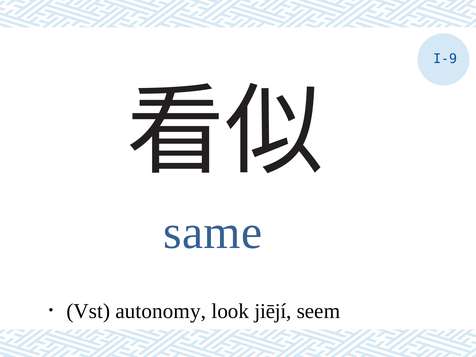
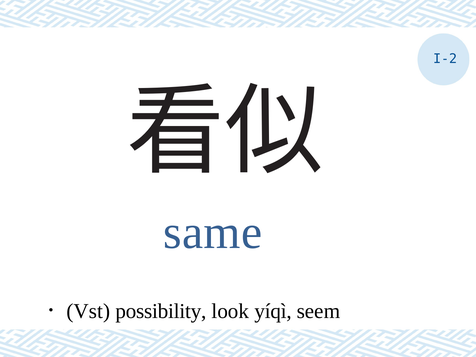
I-9: I-9 -> I-2 (445, 59)
autonomy: autonomy -> possibility (161, 311)
jiējí: jiējí -> yíqì (273, 311)
